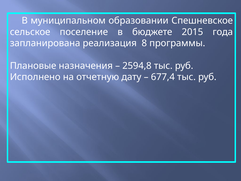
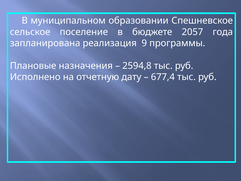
2015: 2015 -> 2057 (192, 32)
8: 8 -> 9 (144, 43)
